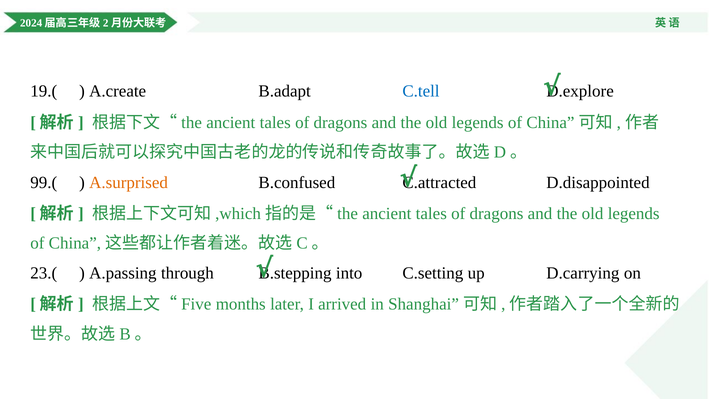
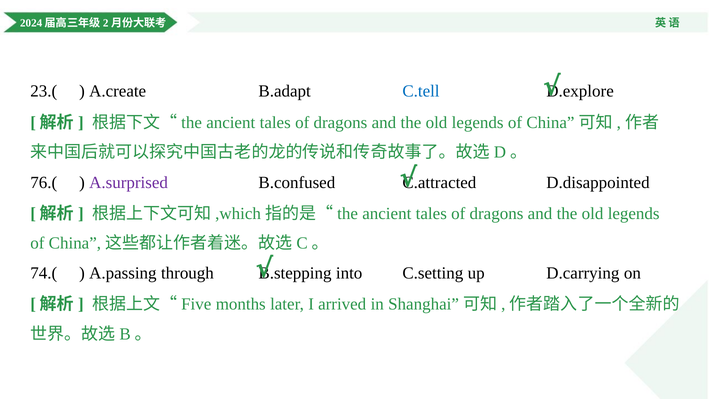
19.(: 19.( -> 23.( (44, 91)
99.(: 99.( -> 76.( (44, 182)
A.surprised colour: orange -> purple (129, 182)
23.(: 23.( -> 74.( (44, 273)
